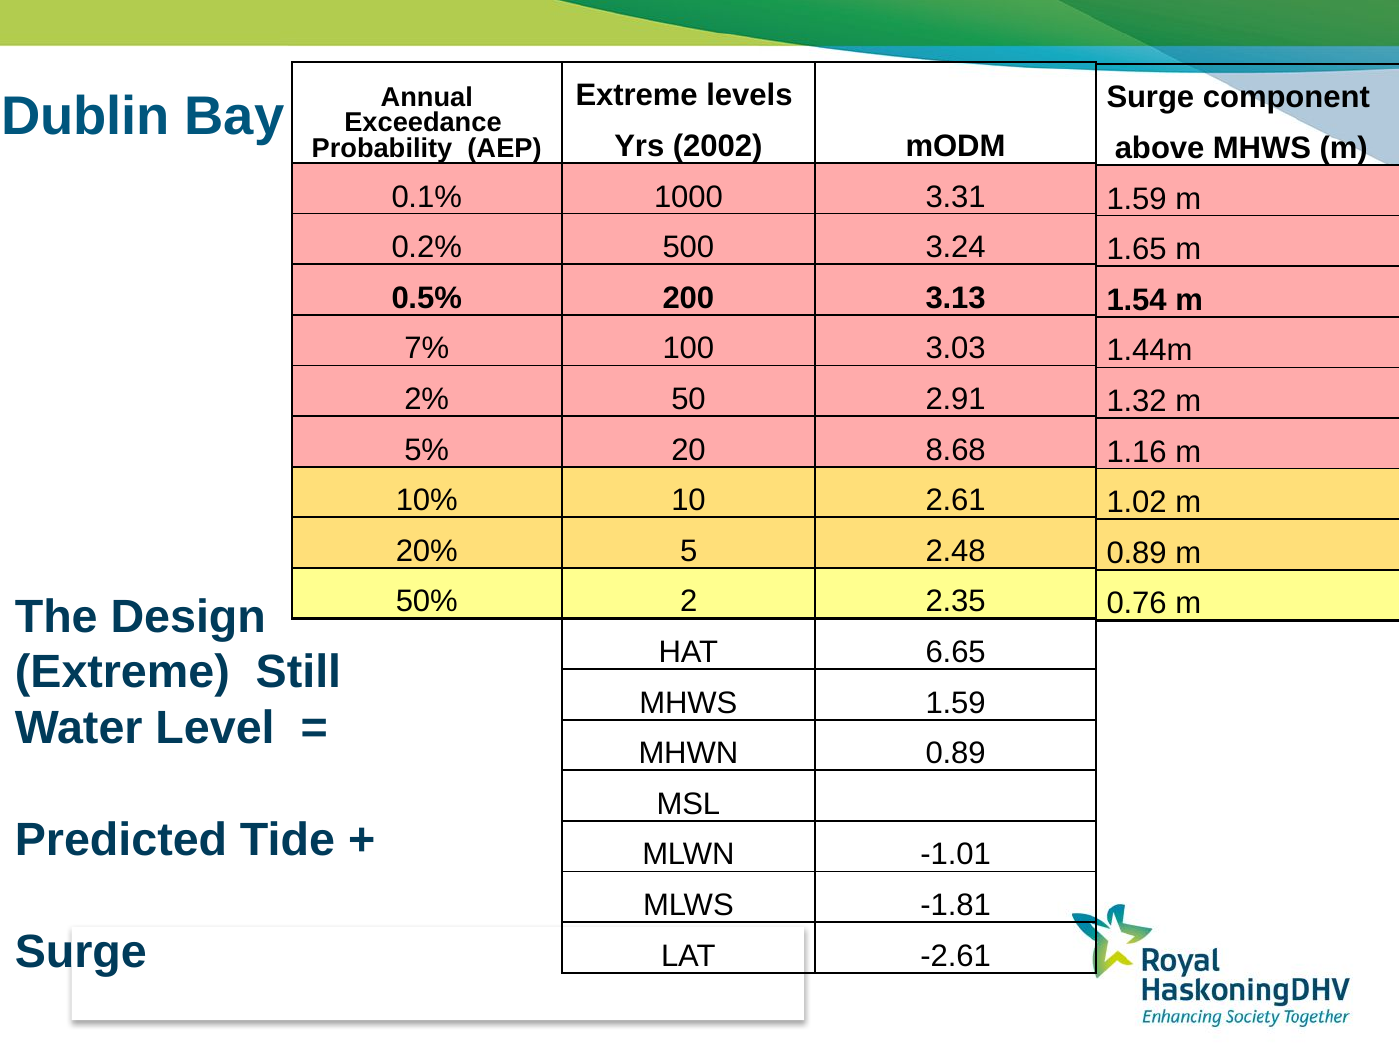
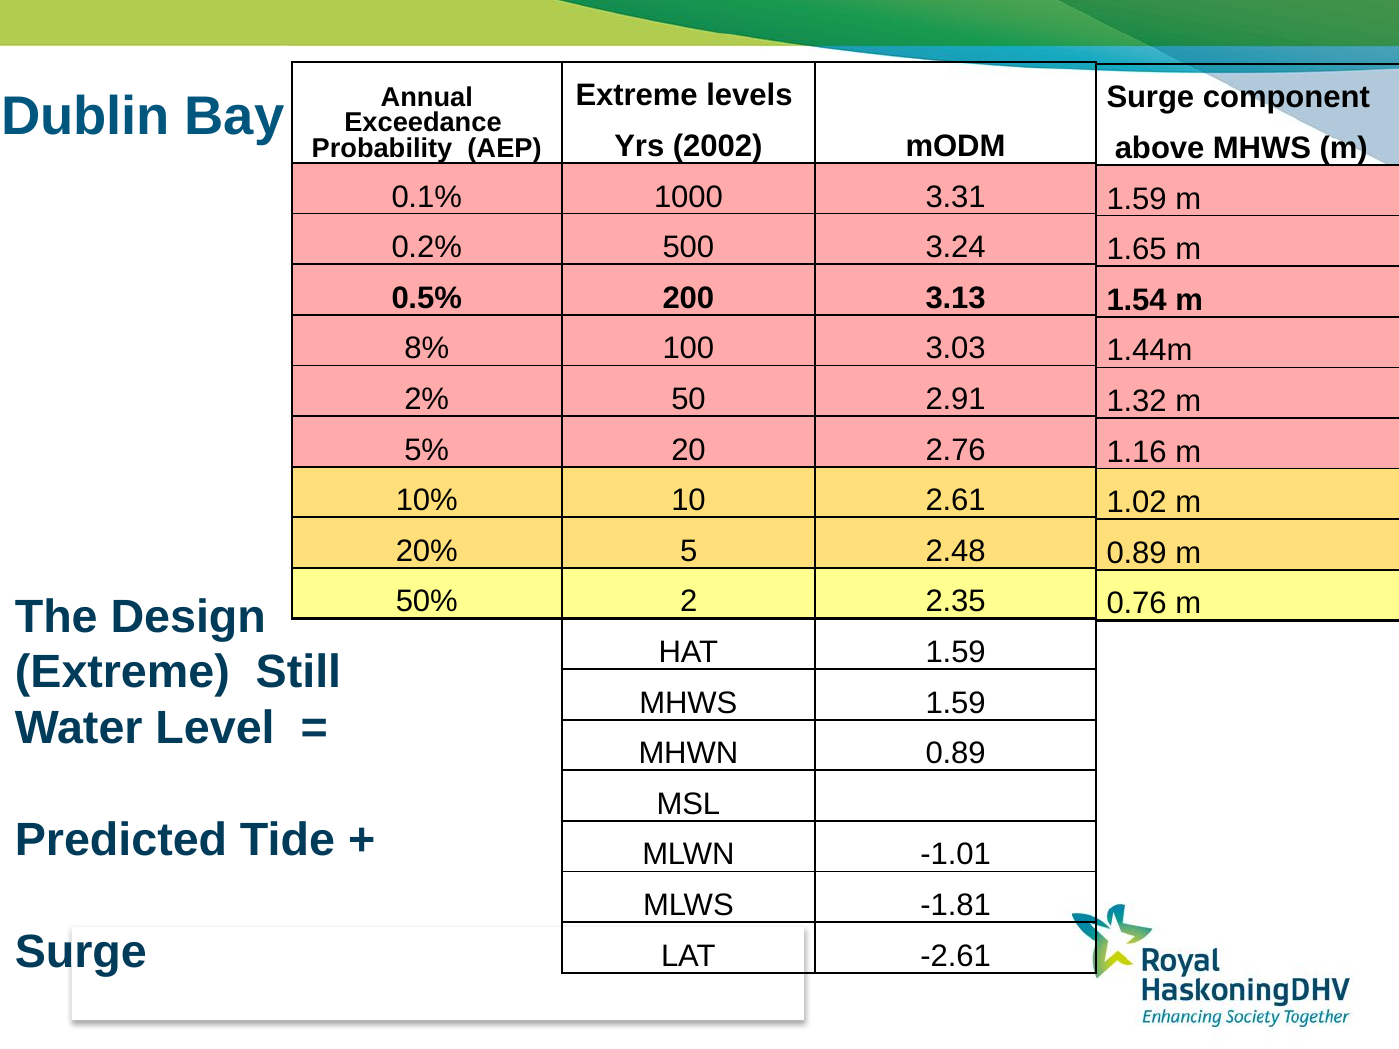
7%: 7% -> 8% (427, 349)
8.68: 8.68 -> 2.76 (956, 450)
HAT 6.65: 6.65 -> 1.59 (956, 652)
